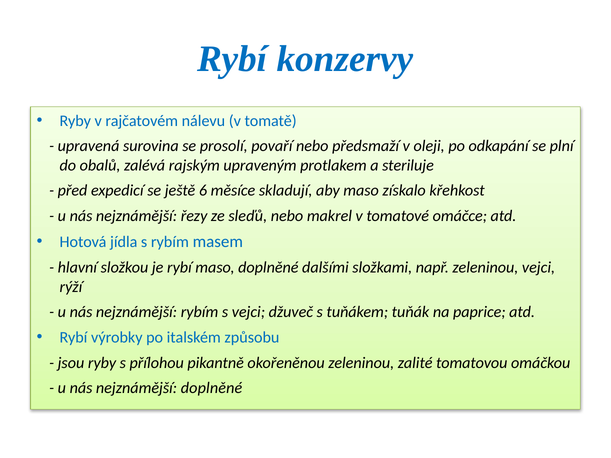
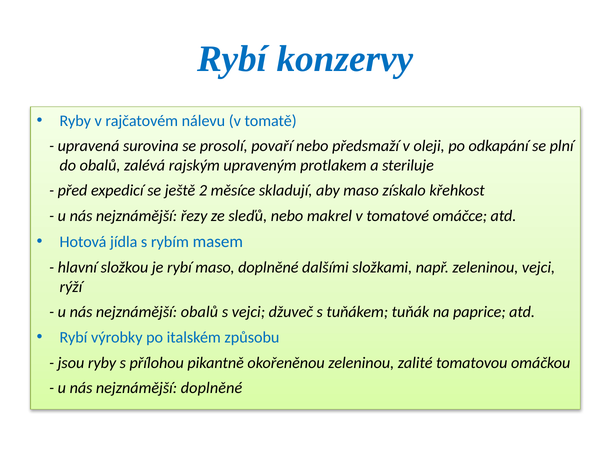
6: 6 -> 2 (203, 191)
nejznámější rybím: rybím -> obalů (199, 312)
